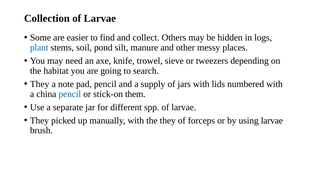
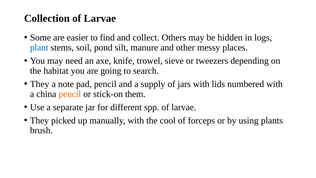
pencil colour: blue -> orange (70, 94)
the they: they -> cool (168, 120)
using larvae: larvae -> plants (272, 120)
